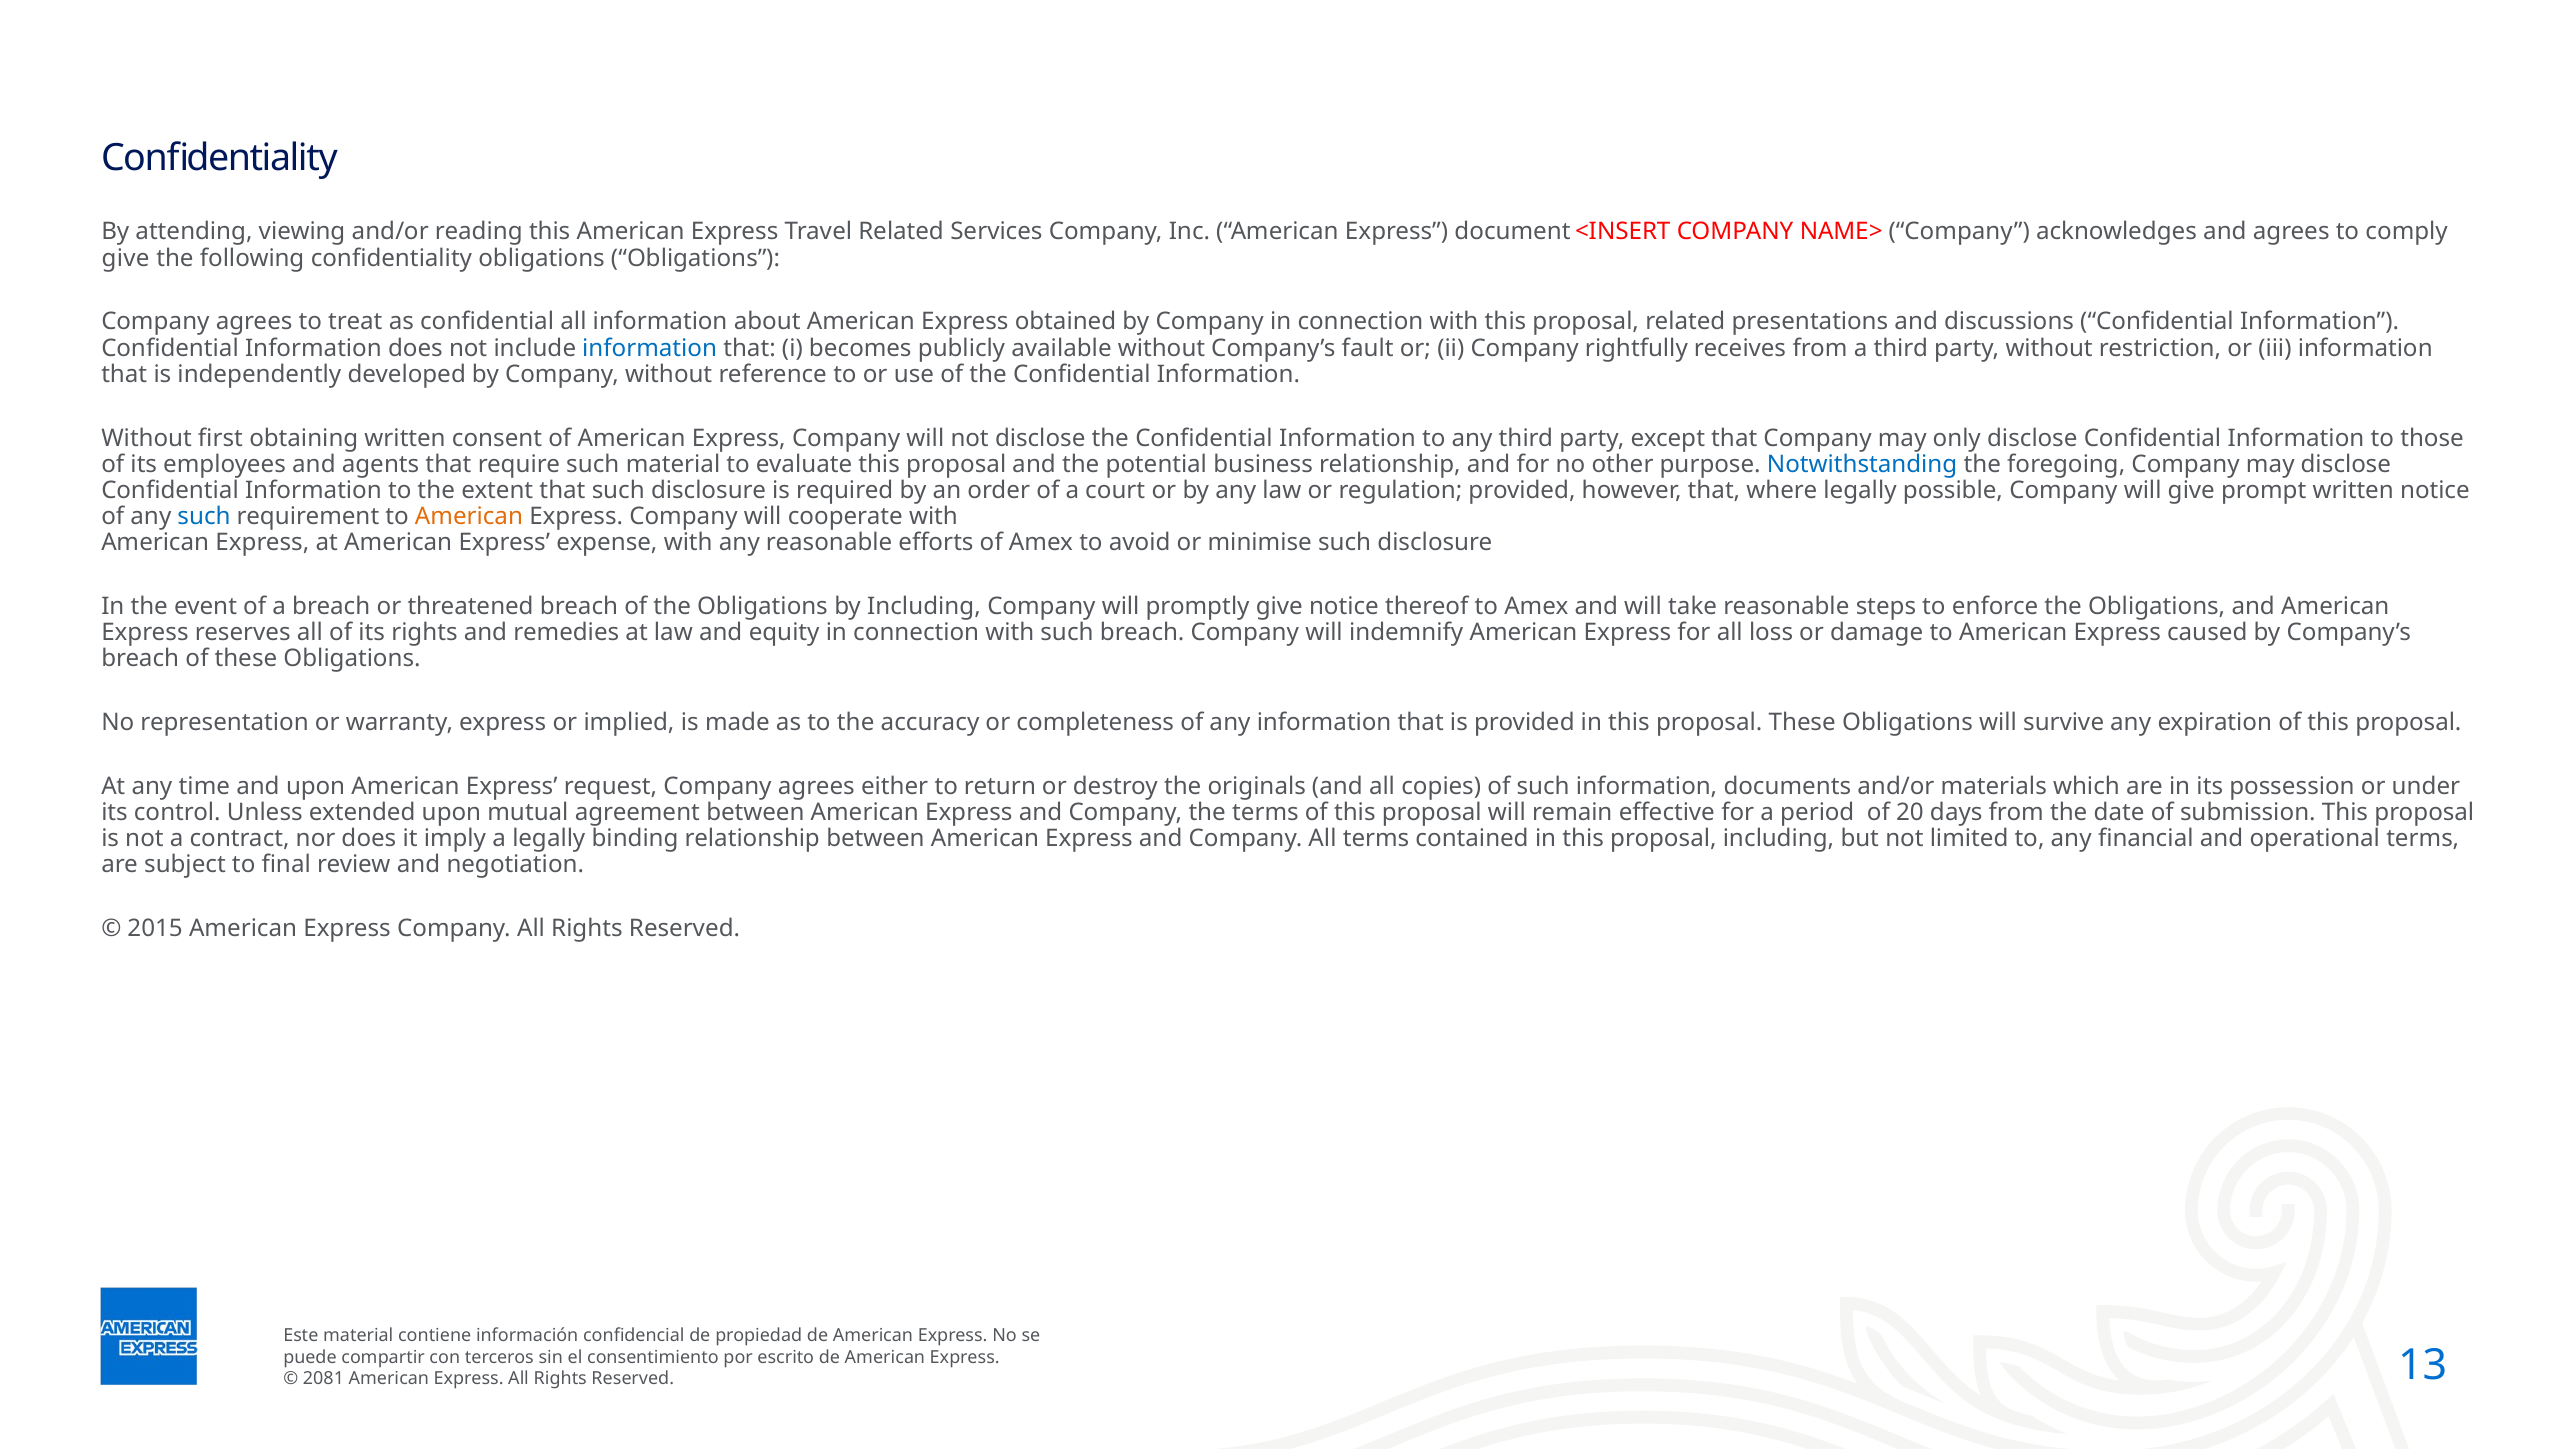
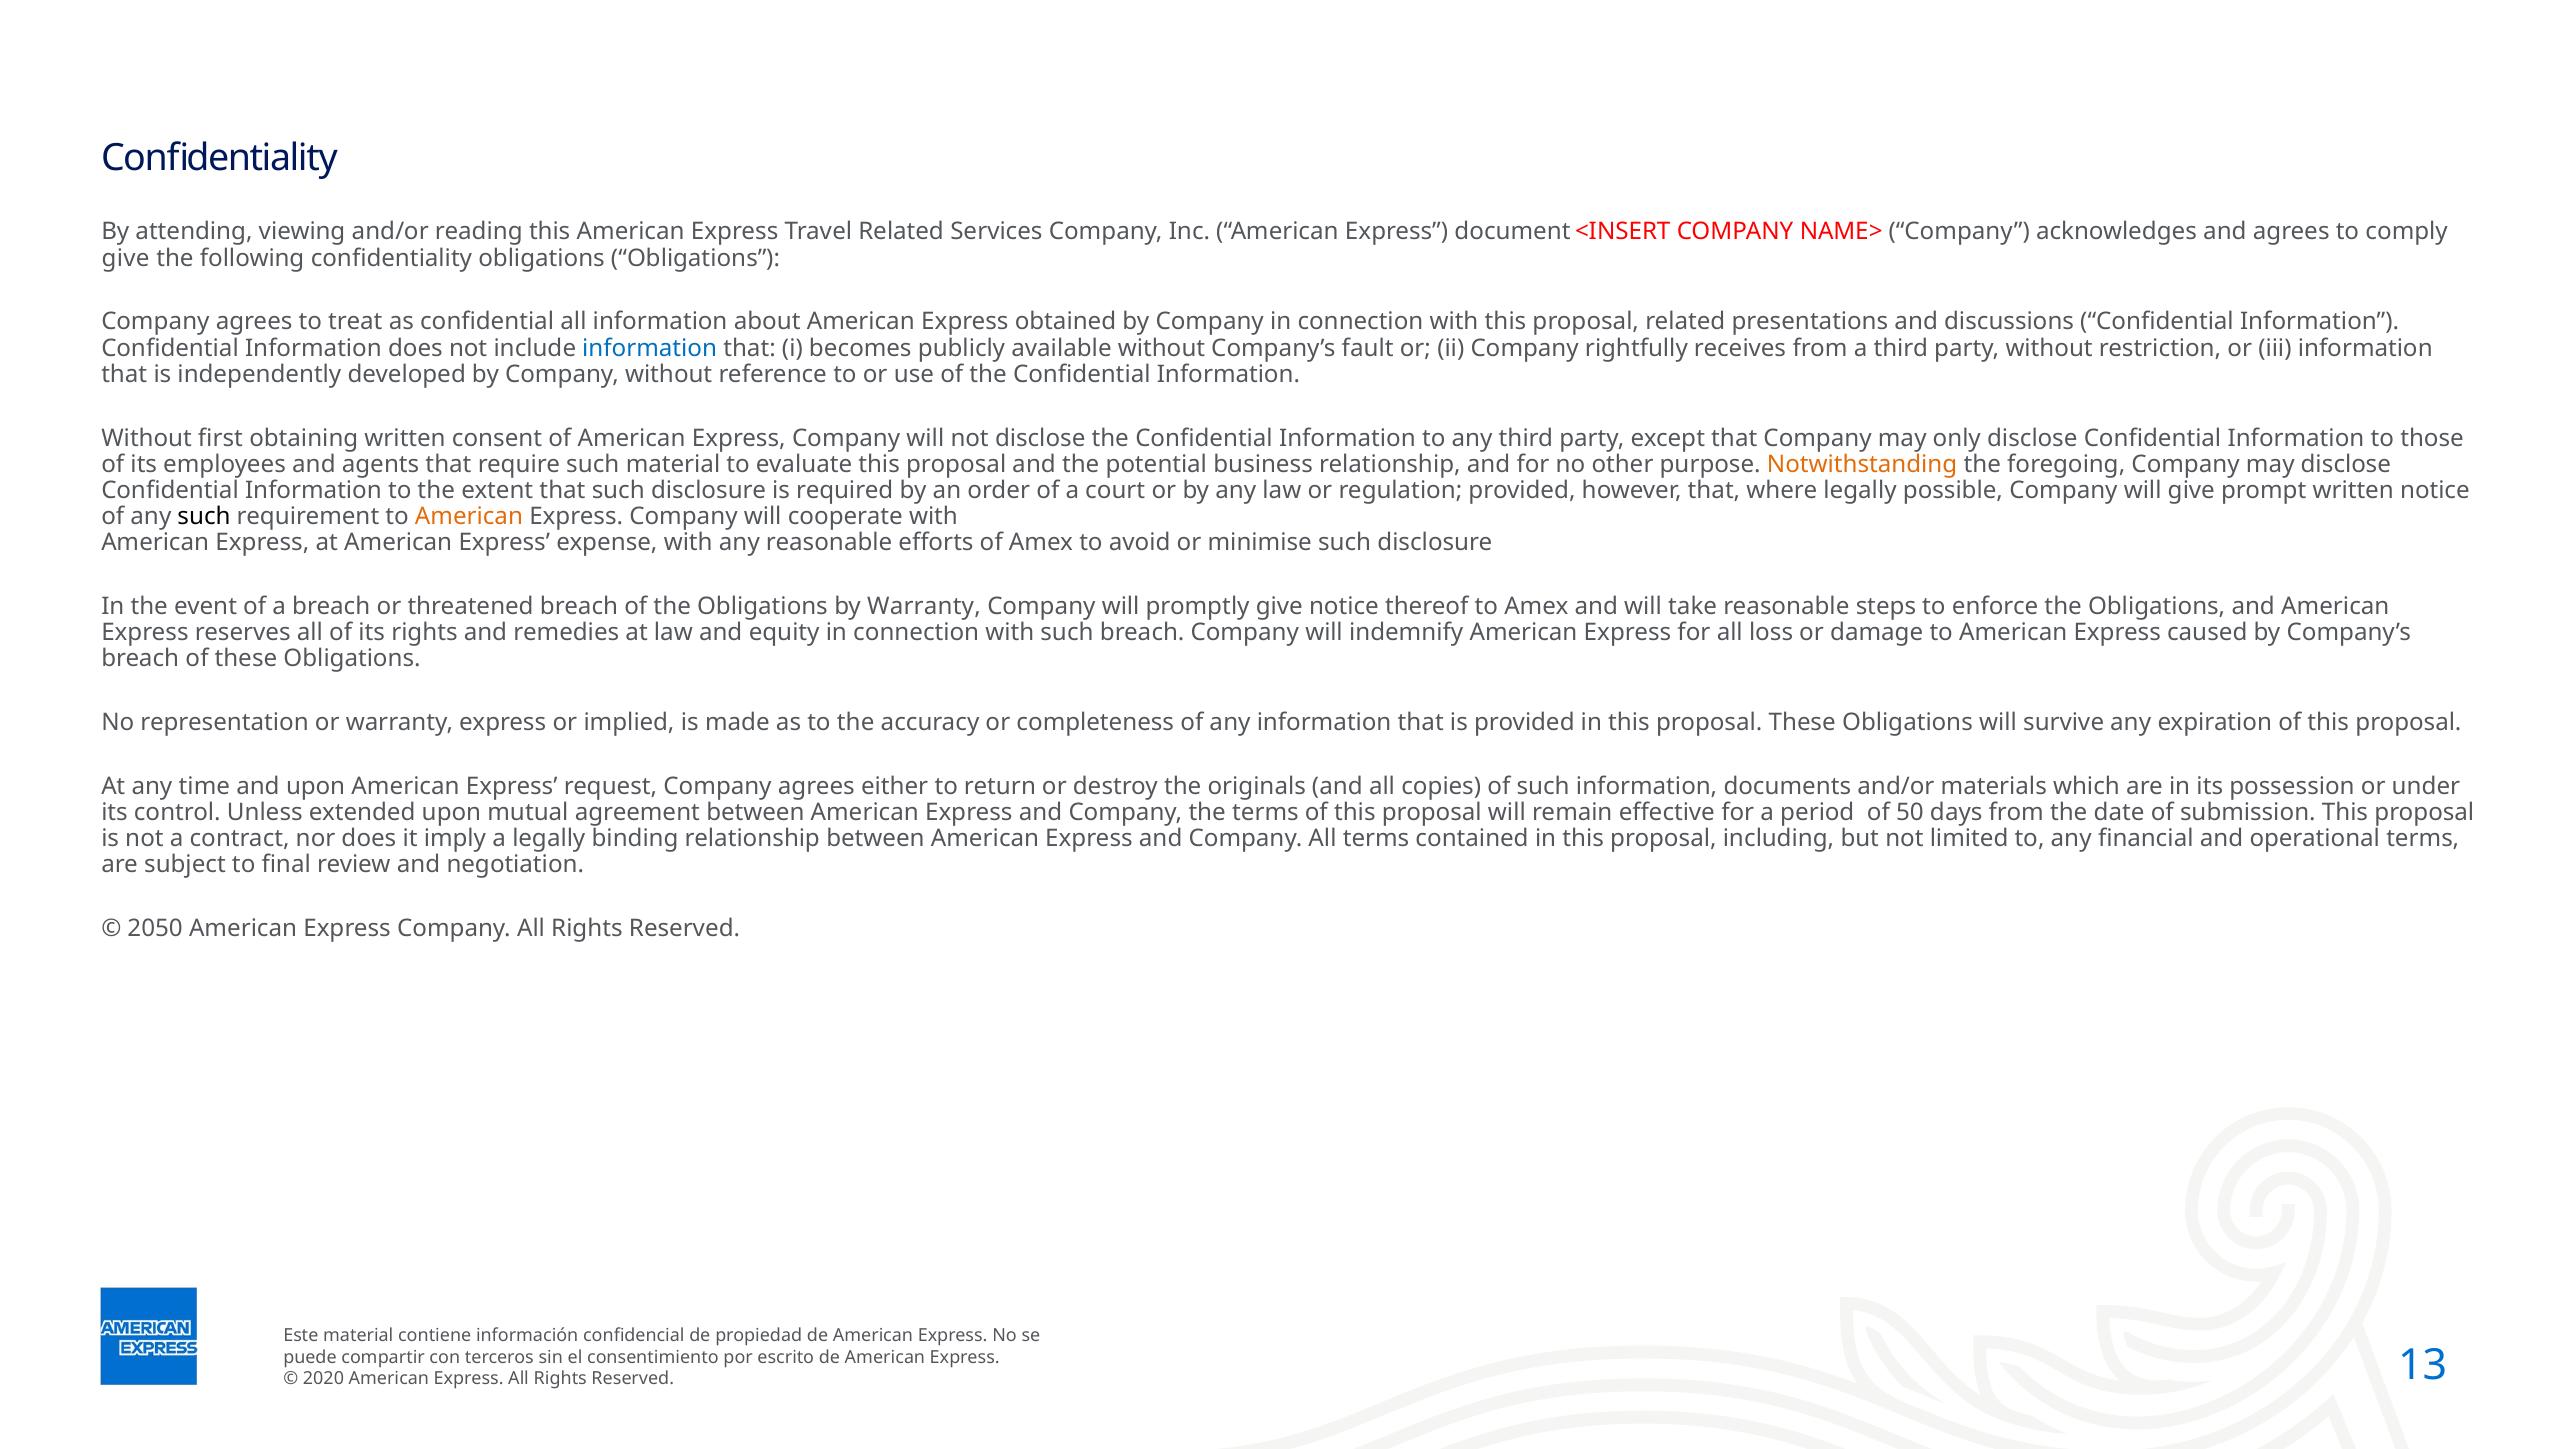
Notwithstanding colour: blue -> orange (1862, 464)
such colour: blue -> black (204, 517)
by Including: Including -> Warranty (924, 607)
20: 20 -> 50 (1910, 813)
2015: 2015 -> 2050 (155, 929)
2081: 2081 -> 2020 (323, 1379)
